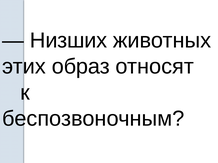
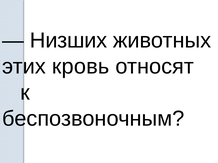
образ: образ -> кровь (81, 67)
